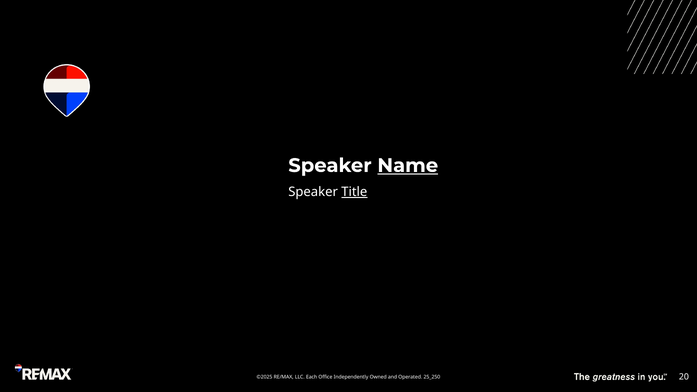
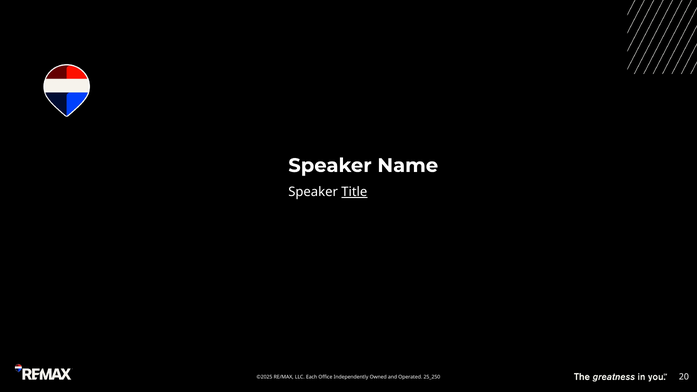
Name underline: present -> none (408, 166)
